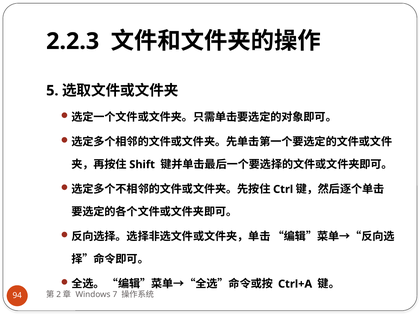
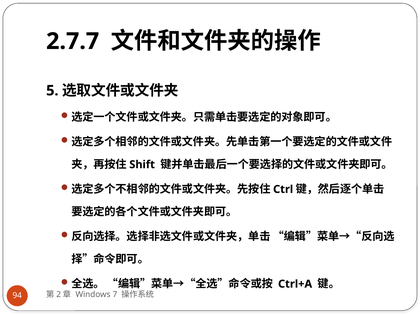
2.2.3: 2.2.3 -> 2.7.7 (73, 41)
